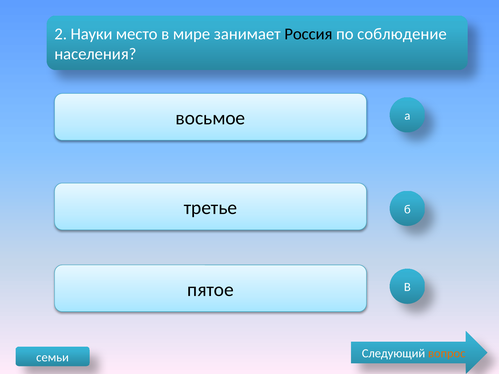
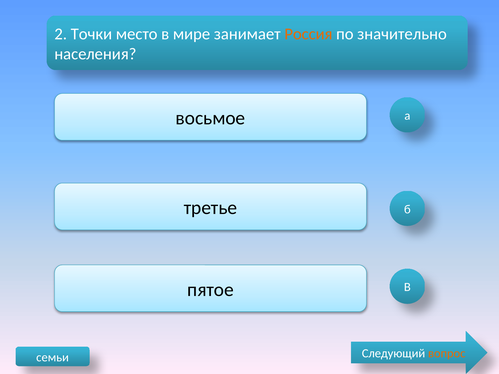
Науки: Науки -> Точки (91, 34)
Россия colour: black -> orange (308, 34)
соблюдение: соблюдение -> значительно (402, 34)
